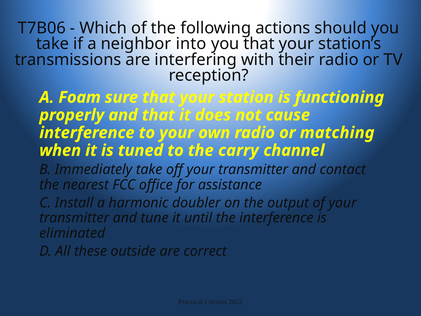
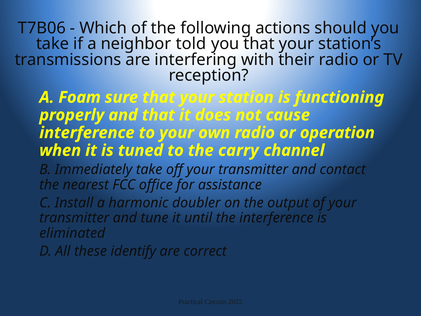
into: into -> told (191, 44)
matching: matching -> operation (337, 133)
outside: outside -> identify (133, 251)
